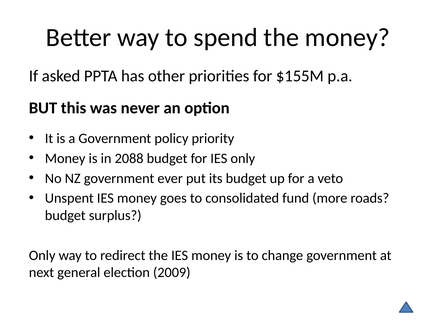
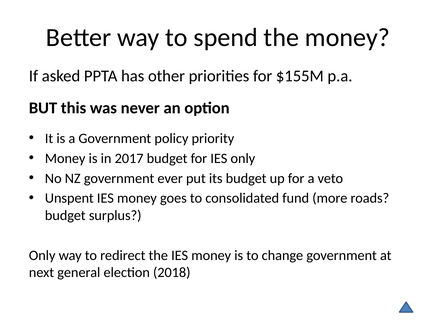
2088: 2088 -> 2017 (129, 158)
2009: 2009 -> 2018 (172, 272)
